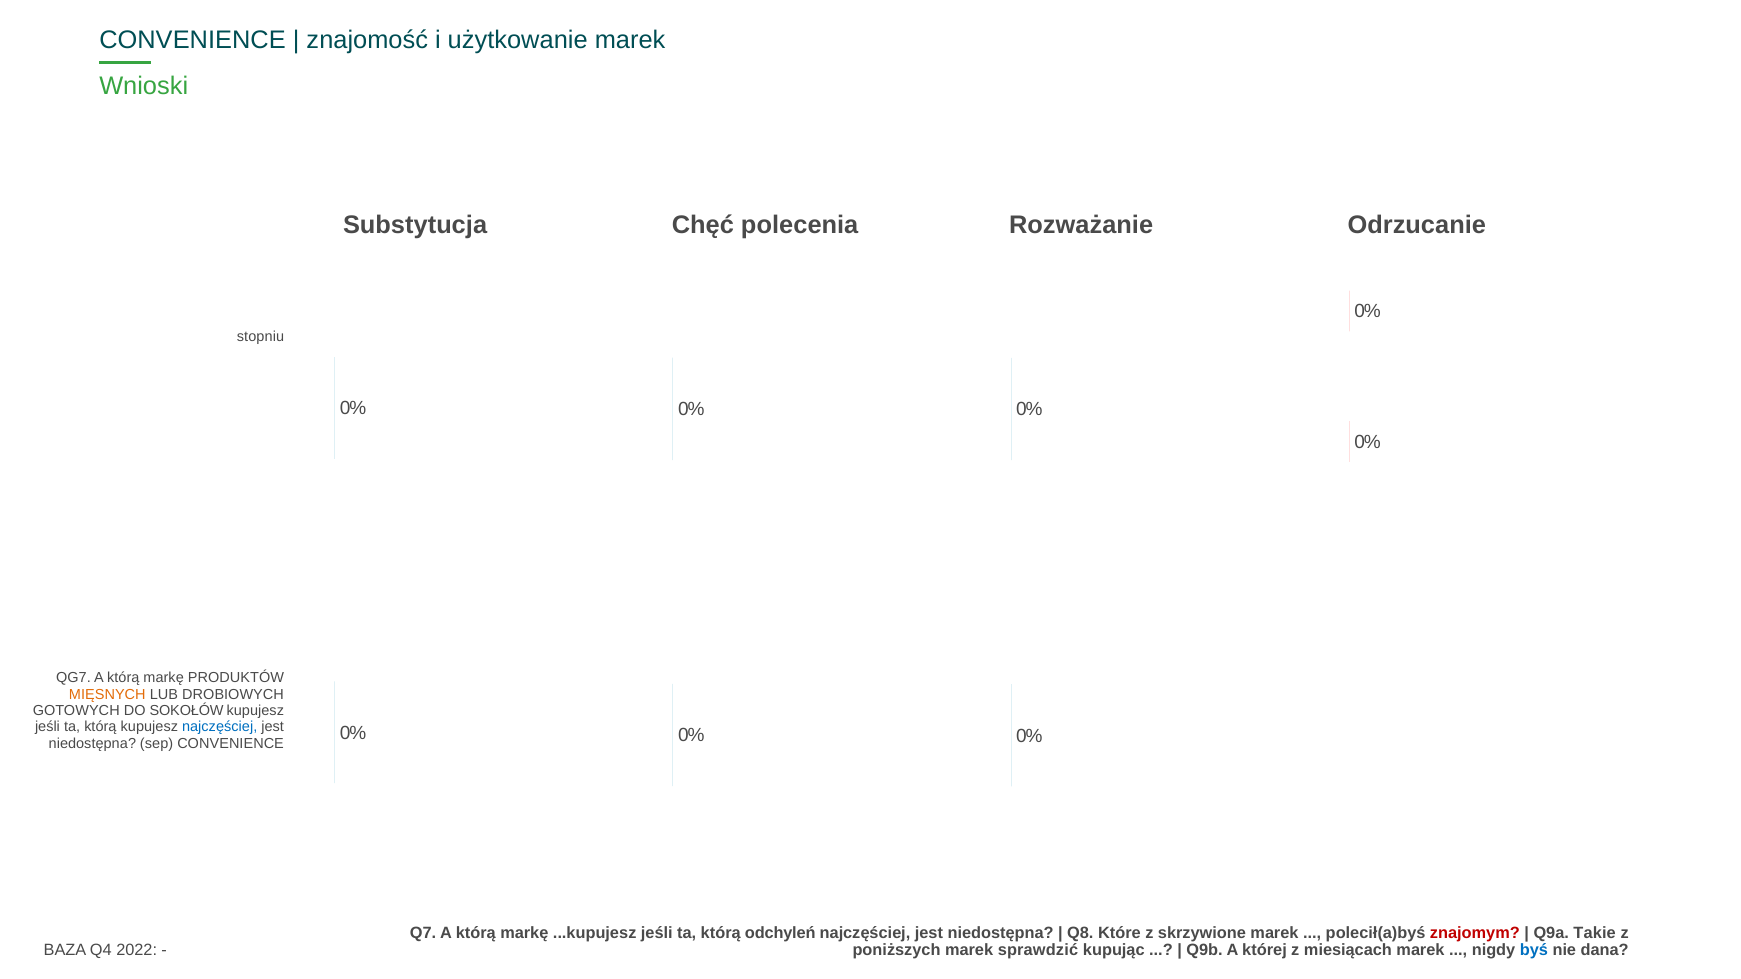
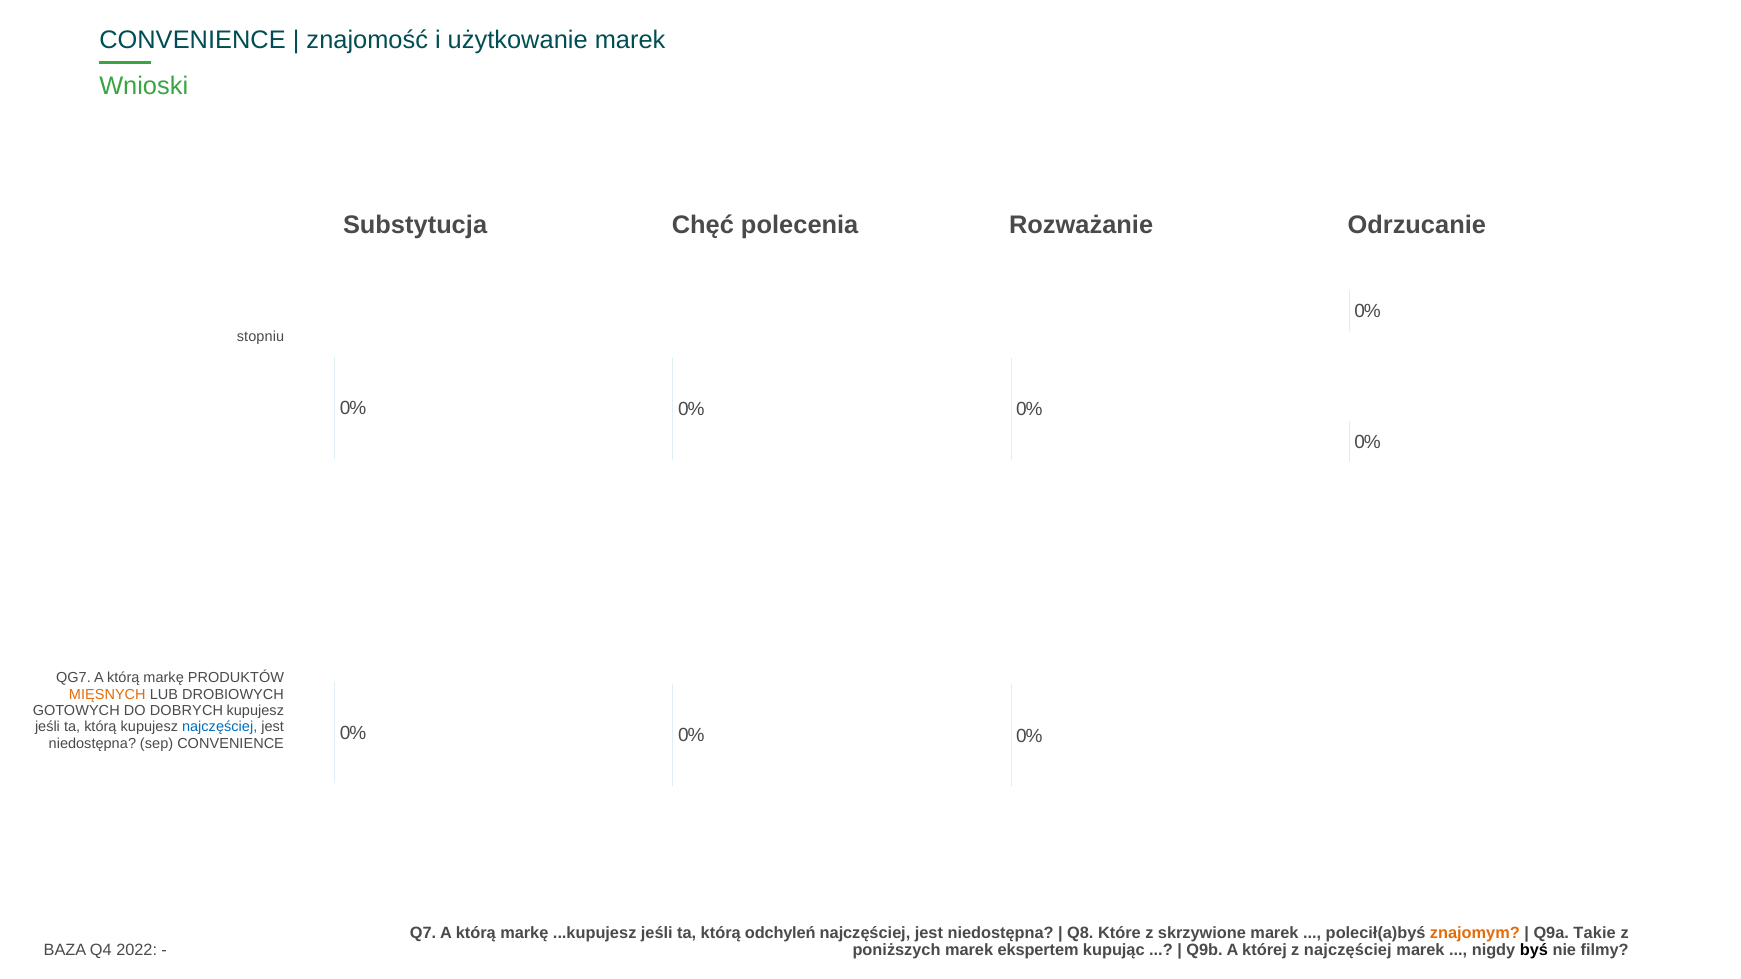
SOKOŁÓW: SOKOŁÓW -> DOBRYCH (186, 711)
znajomym colour: red -> orange (1475, 933)
sprawdzić: sprawdzić -> ekspertem (1038, 951)
z miesiącach: miesiącach -> najczęściej (1348, 951)
byś colour: blue -> black (1534, 951)
dana: dana -> filmy (1605, 951)
